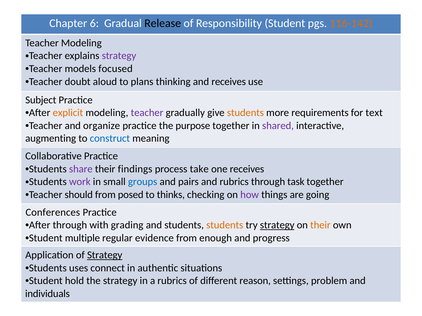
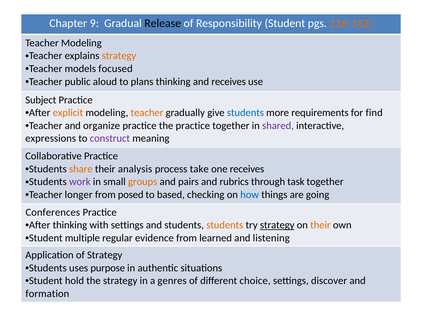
6: 6 -> 9 (94, 23)
strategy colour: purple -> orange (119, 56)
doubt: doubt -> public (78, 82)
teacher colour: purple -> orange (147, 113)
students colour: orange -> blue (245, 113)
text: text -> find (374, 113)
the purpose: purpose -> practice (193, 126)
augmenting: augmenting -> expressions (51, 139)
construct colour: blue -> purple (110, 139)
share colour: purple -> orange (81, 169)
findings: findings -> analysis (135, 169)
groups colour: blue -> orange (143, 182)
should: should -> longer (79, 195)
thinks: thinks -> based (171, 195)
how colour: purple -> blue (250, 195)
After through: through -> thinking (70, 225)
with grading: grading -> settings (127, 225)
enough: enough -> learned (216, 238)
progress: progress -> listening (271, 238)
Strategy underline: present -> none (105, 255)
connect: connect -> purpose (108, 268)
a rubrics: rubrics -> genres (172, 281)
reason: reason -> choice (255, 281)
problem: problem -> discover (329, 281)
individuals: individuals -> formation (47, 294)
